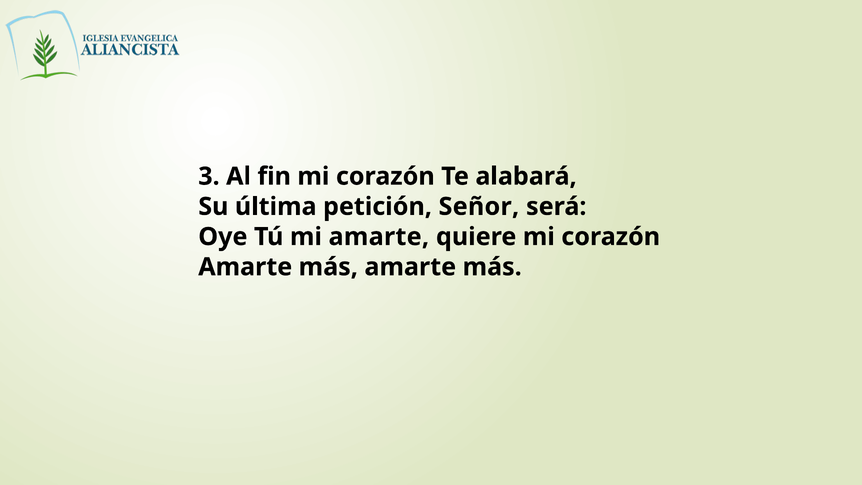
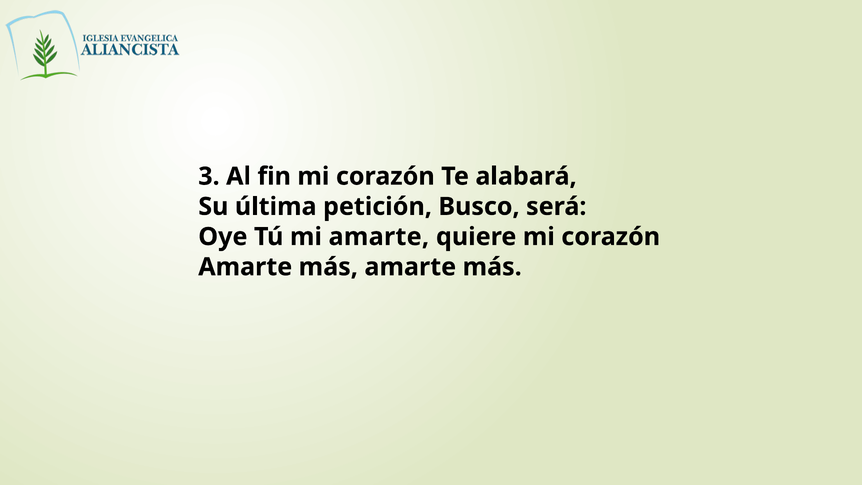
Señor: Señor -> Busco (479, 207)
